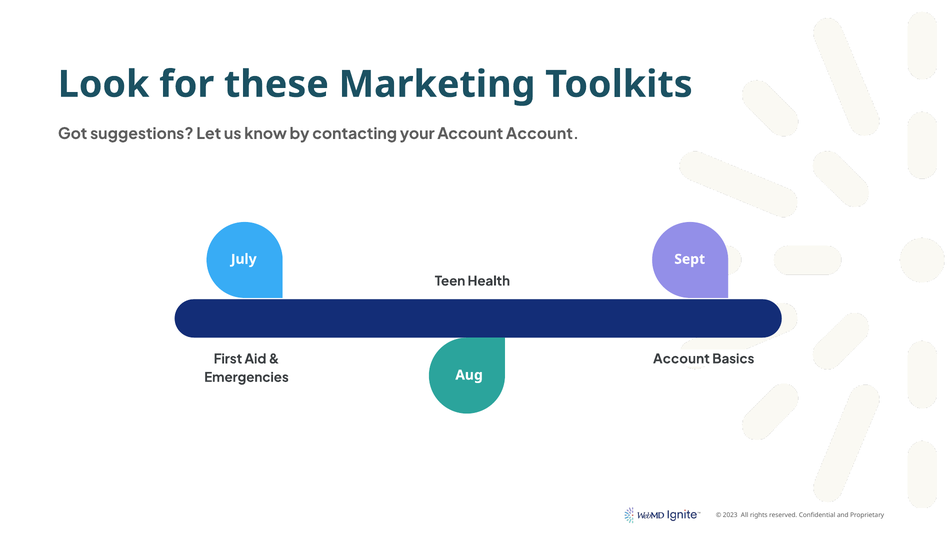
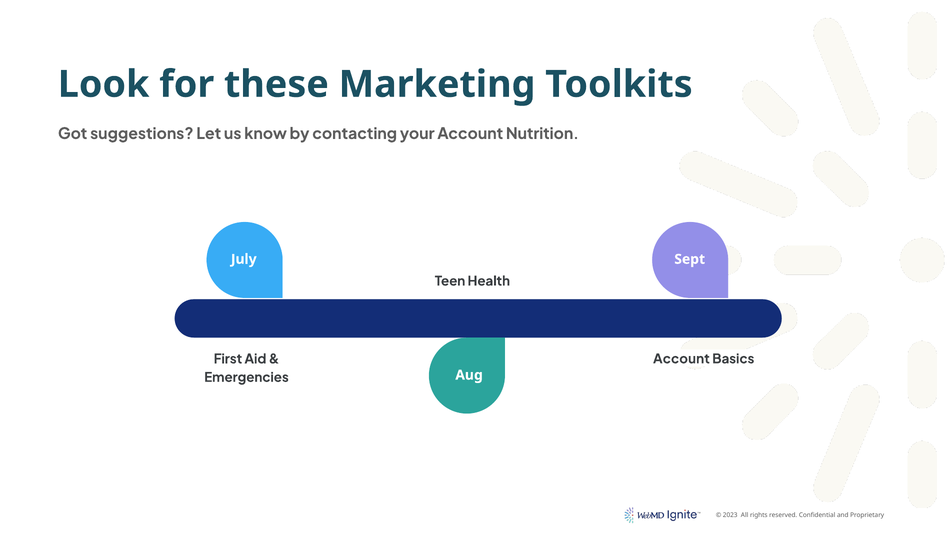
Account Account: Account -> Nutrition (543, 134)
